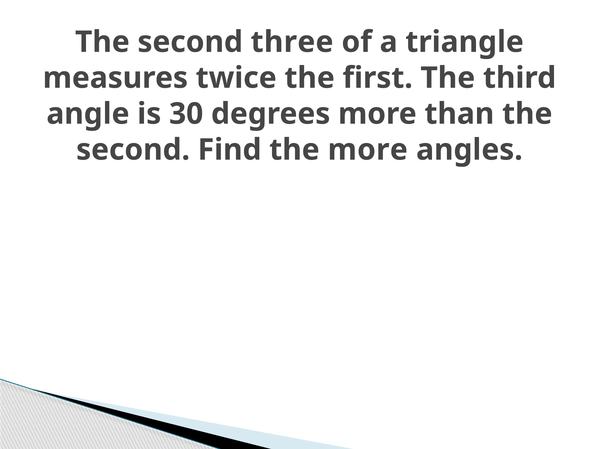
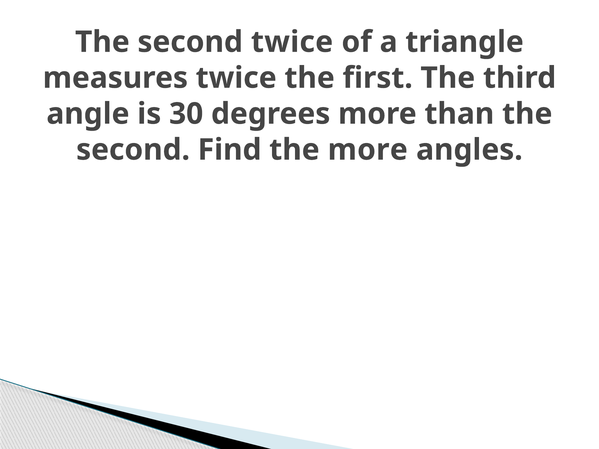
second three: three -> twice (292, 42)
